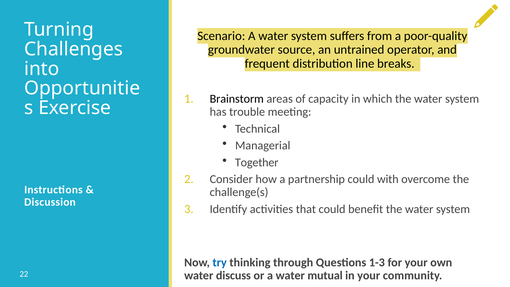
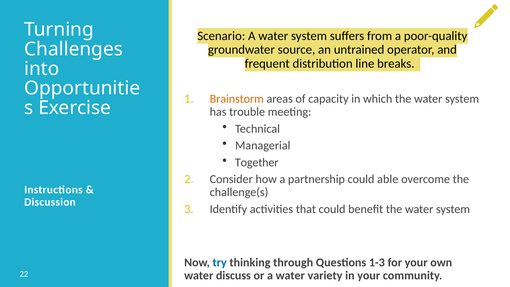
Brainstorm colour: black -> orange (237, 99)
with: with -> able (388, 179)
mutual: mutual -> variety (325, 275)
